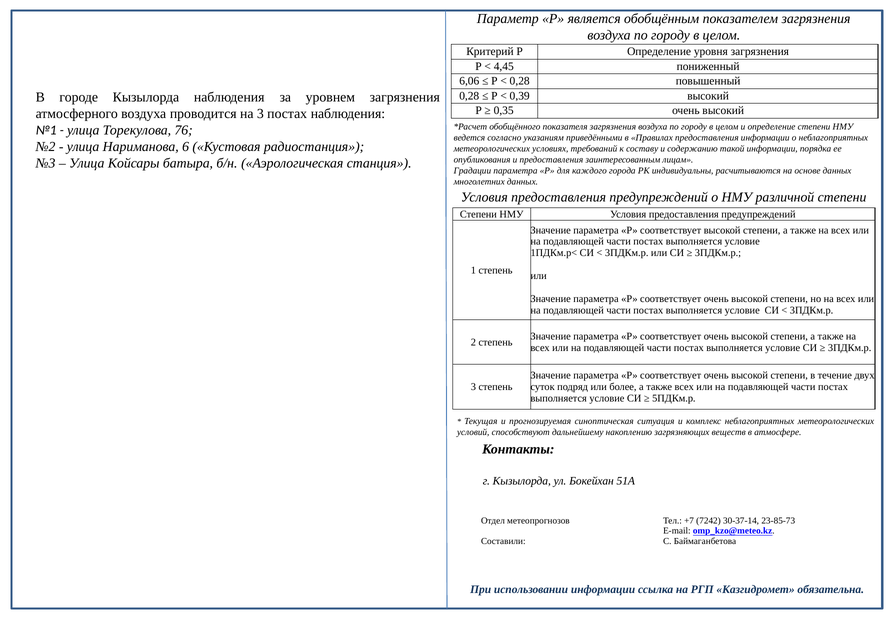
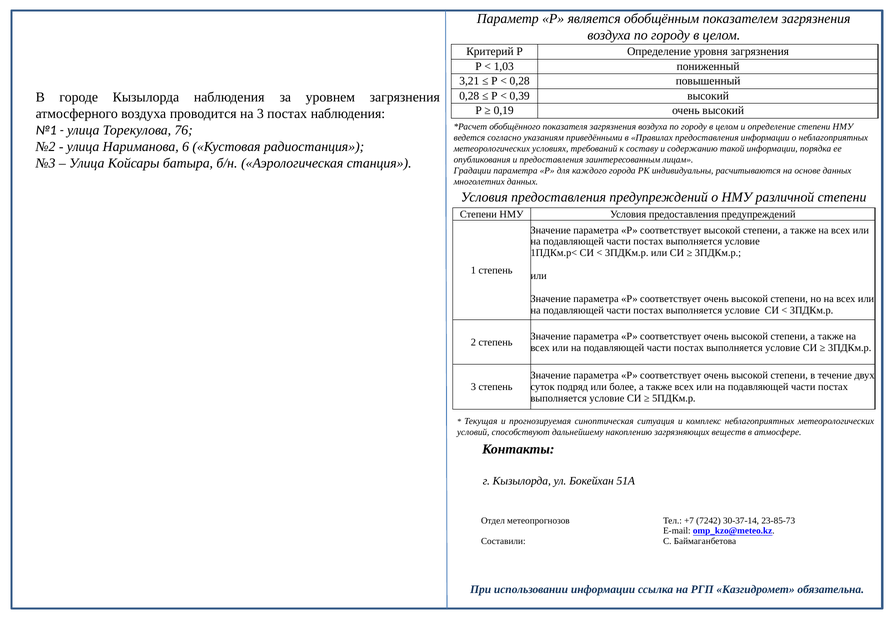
4,45: 4,45 -> 1,03 (504, 66)
6,06: 6,06 -> 3,21 (469, 81)
0,35: 0,35 -> 0,19 (504, 111)
